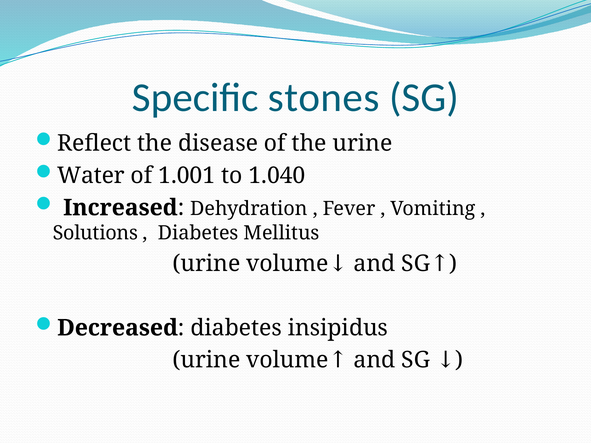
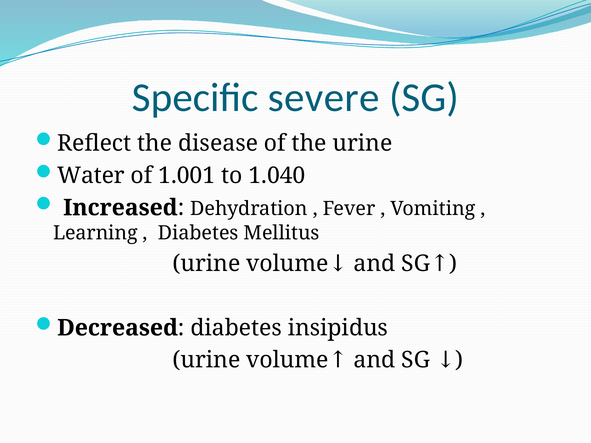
stones: stones -> severe (324, 98)
Solutions: Solutions -> Learning (95, 233)
